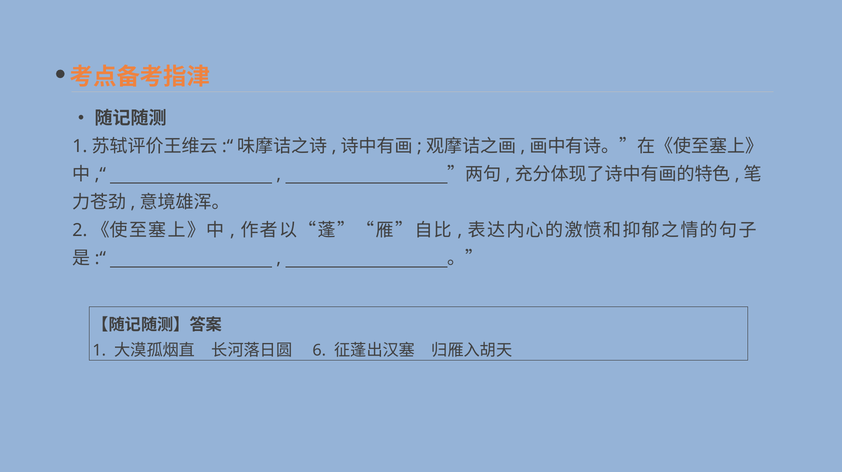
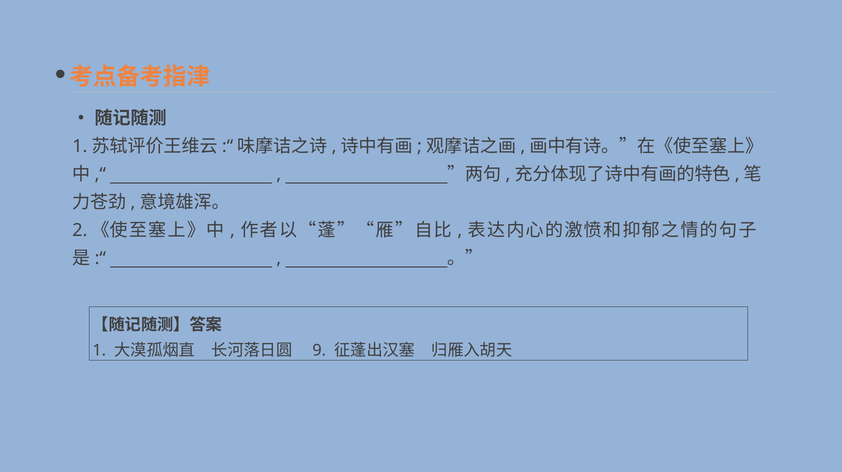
6: 6 -> 9 (319, 350)
